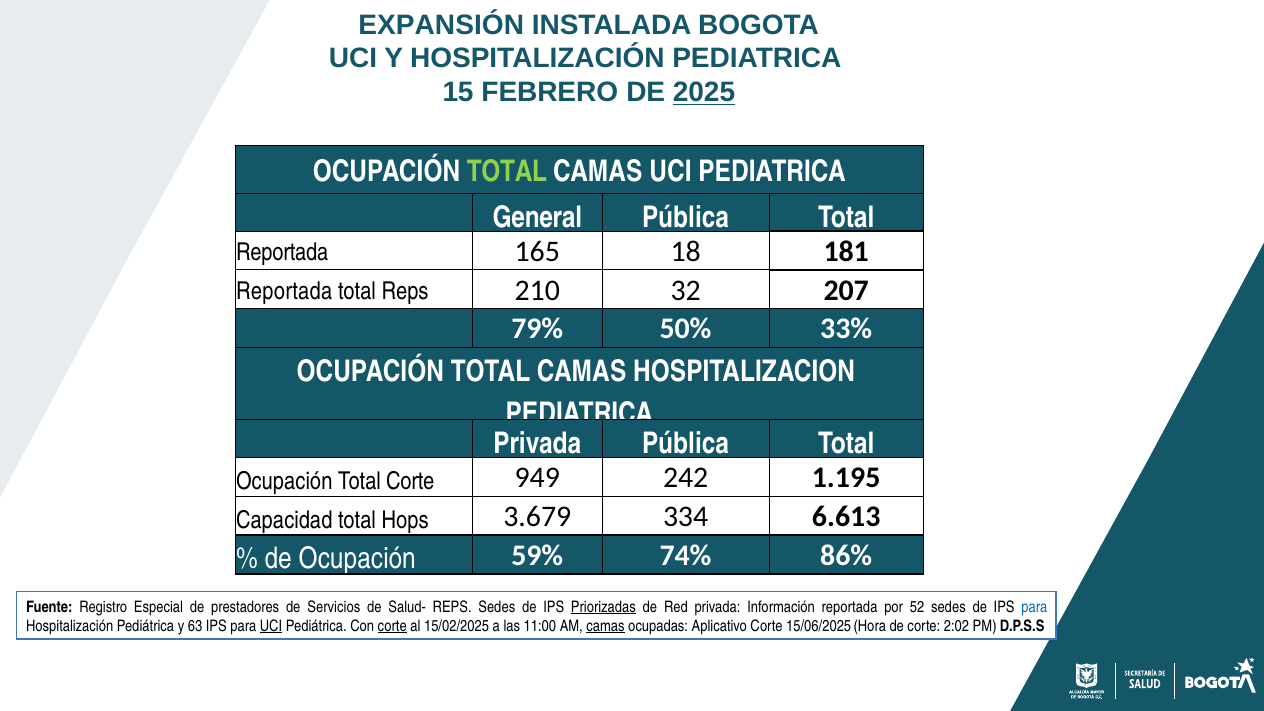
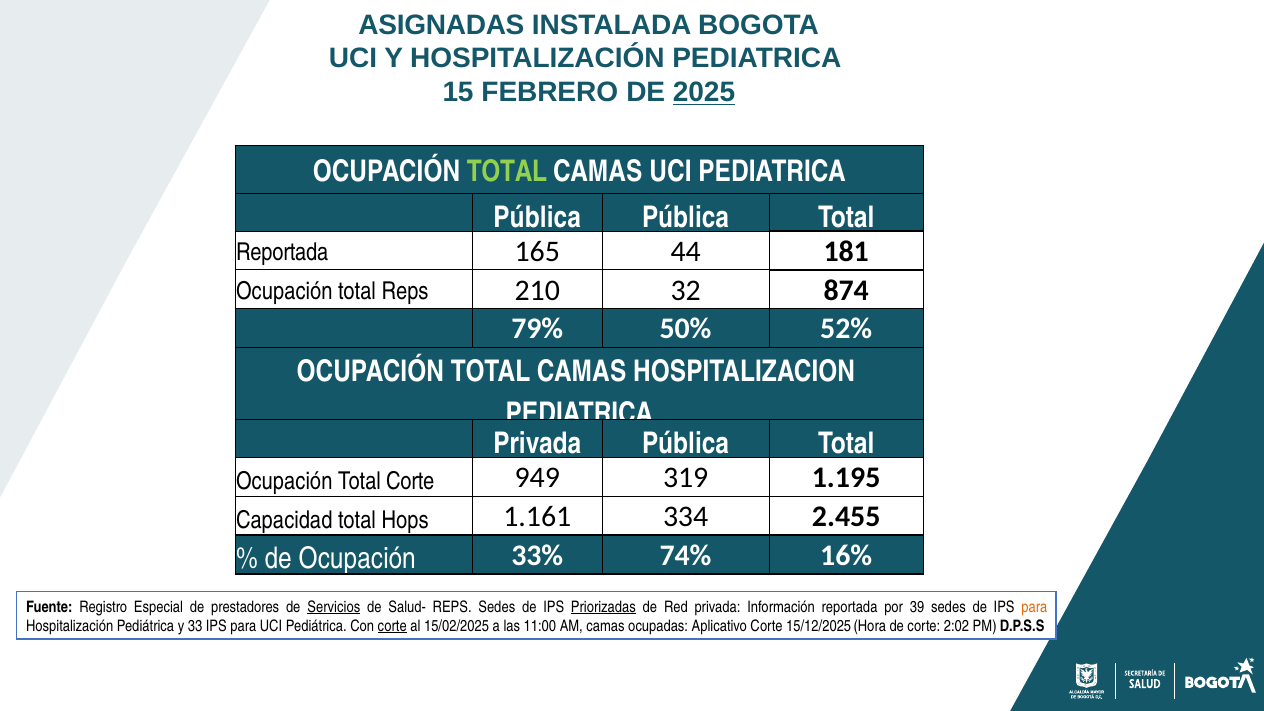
EXPANSIÓN: EXPANSIÓN -> ASIGNADAS (441, 25)
General: General -> Pública (537, 217)
18: 18 -> 44 (686, 251)
Reportada: Reportada -> Ocupación (284, 291)
207: 207 -> 874 (846, 290)
33%: 33% -> 52% (846, 329)
242: 242 -> 319 (686, 478)
3.679: 3.679 -> 1.161 (537, 517)
6.613: 6.613 -> 2.455 (846, 517)
59%: 59% -> 33% (537, 556)
86%: 86% -> 16% (846, 556)
Servicios underline: none -> present (334, 607)
52: 52 -> 39 (917, 607)
para colour: blue -> orange (1034, 607)
63: 63 -> 33 (195, 626)
UCI underline: present -> none (271, 626)
camas underline: present -> none (606, 626)
15/06/2025: 15/06/2025 -> 15/12/2025 (819, 626)
